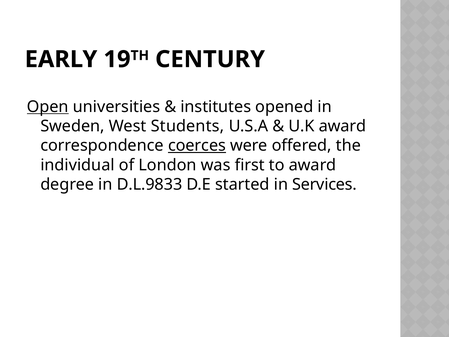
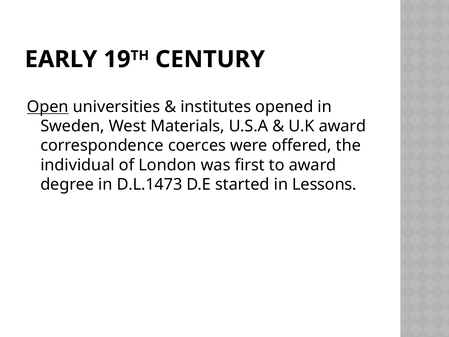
Students: Students -> Materials (188, 126)
coerces underline: present -> none (197, 146)
D.L.9833: D.L.9833 -> D.L.1473 (150, 184)
Services: Services -> Lessons (324, 184)
